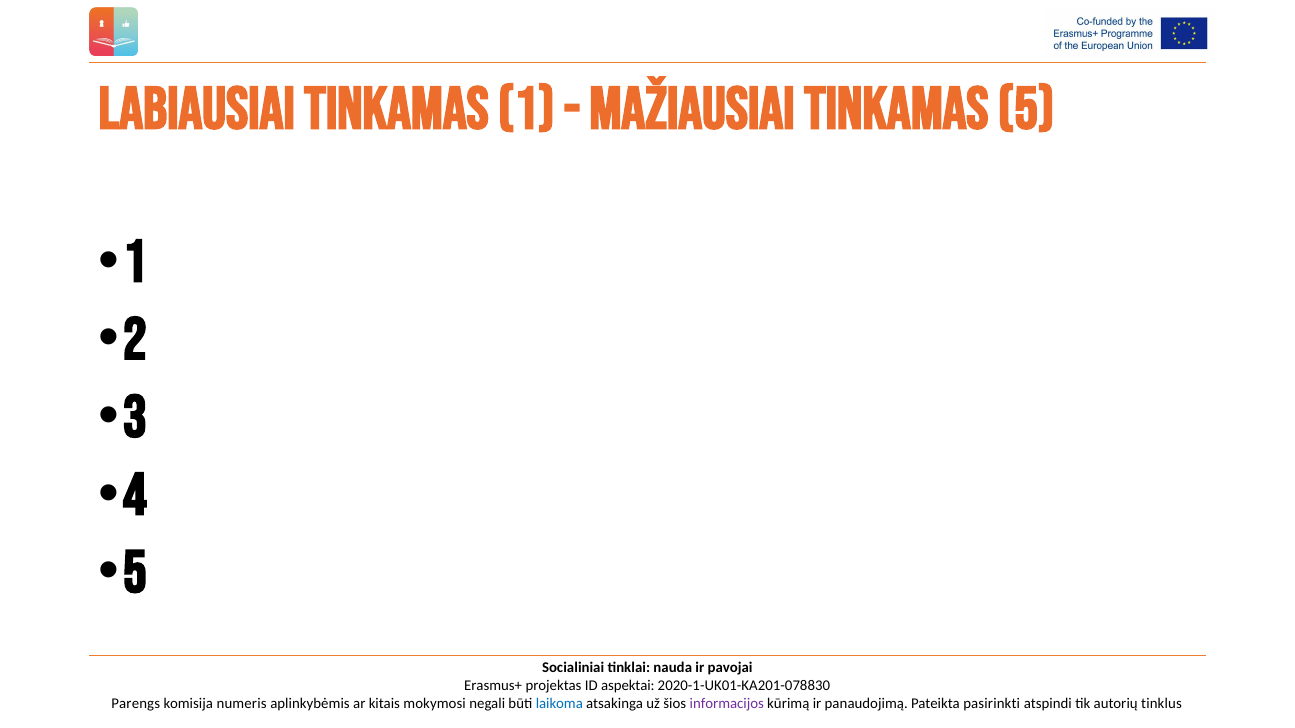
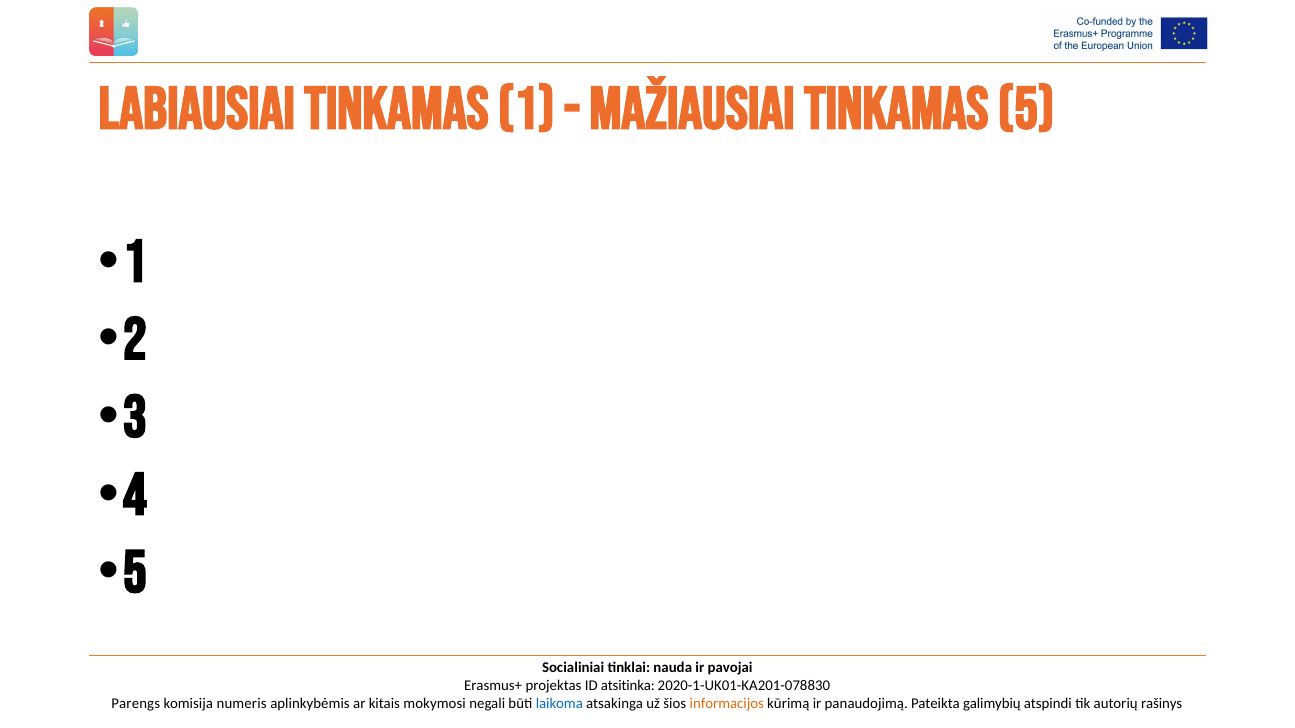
aspektai: aspektai -> atsitinka (628, 686)
informacijos colour: purple -> orange (727, 704)
pasirinkti: pasirinkti -> galimybių (992, 704)
tinklus: tinklus -> rašinys (1162, 704)
